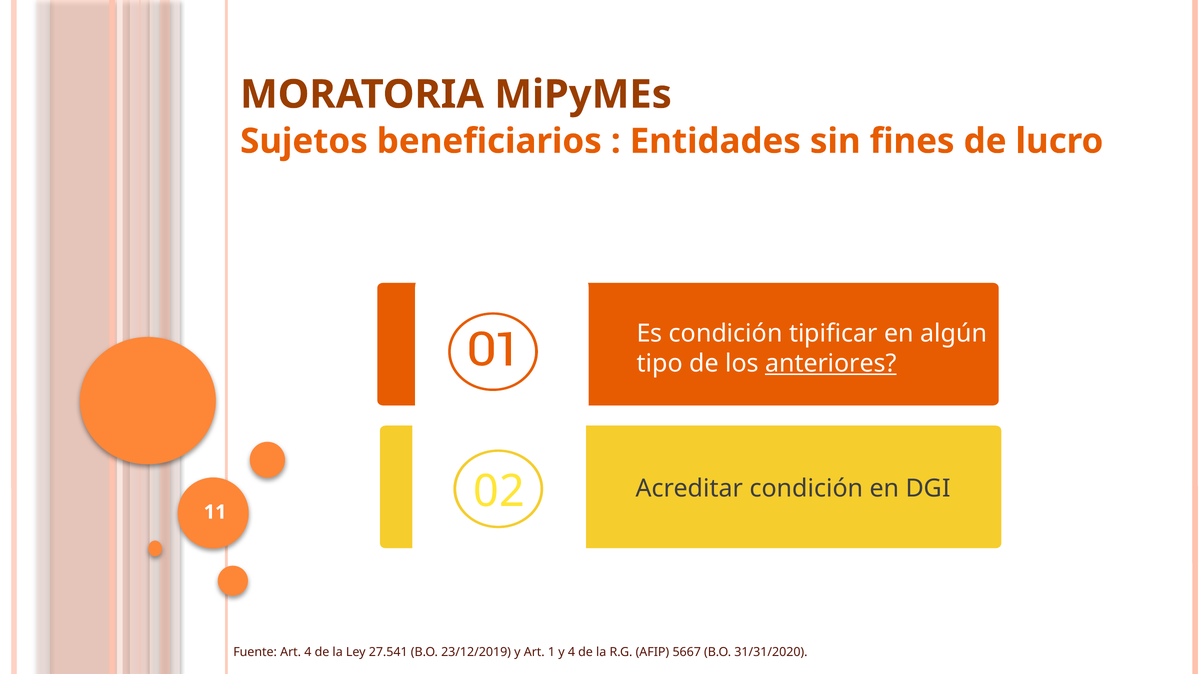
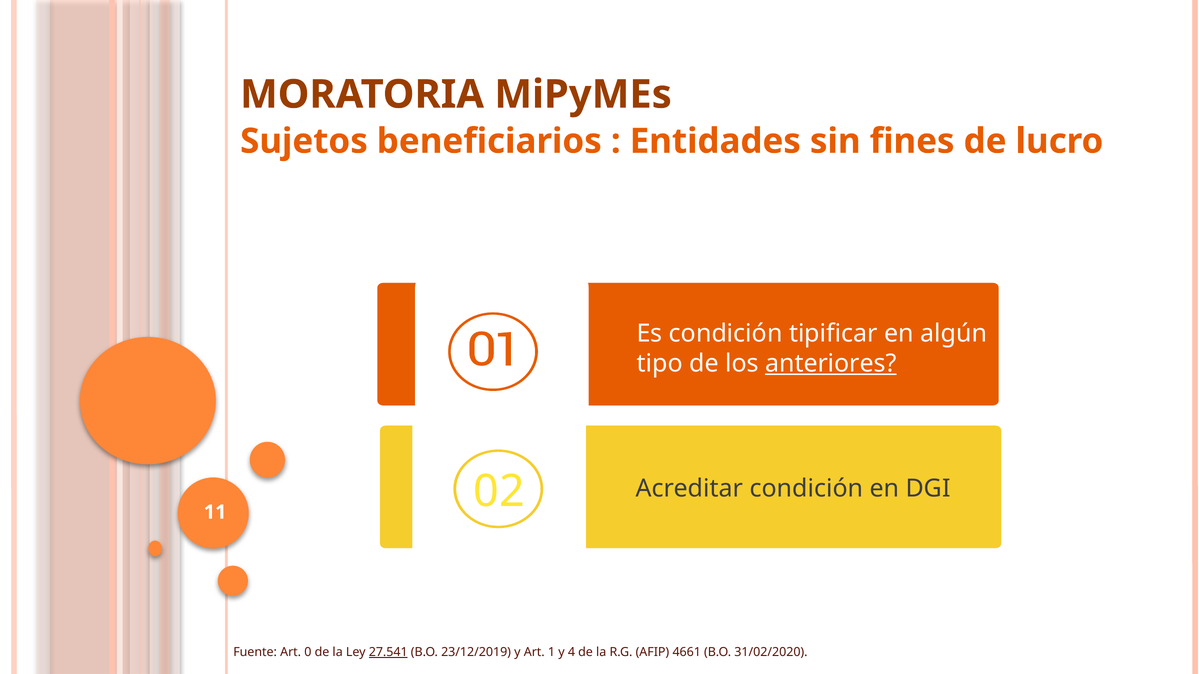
Art 4: 4 -> 0 (308, 652)
27.541 underline: none -> present (388, 652)
5667: 5667 -> 4661 (687, 652)
31/31/2020: 31/31/2020 -> 31/02/2020 (771, 652)
